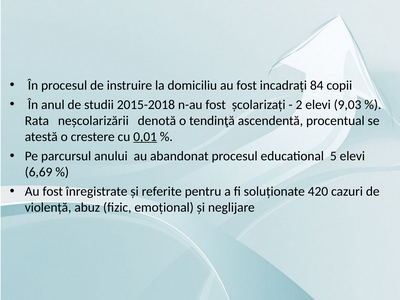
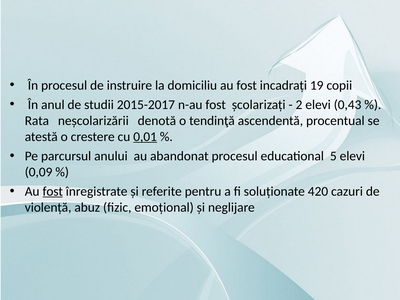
84: 84 -> 19 (317, 85)
2015-2018: 2015-2018 -> 2015-2017 (146, 105)
9,03: 9,03 -> 0,43 (348, 105)
6,69: 6,69 -> 0,09 (39, 172)
fost underline: none -> present (53, 191)
